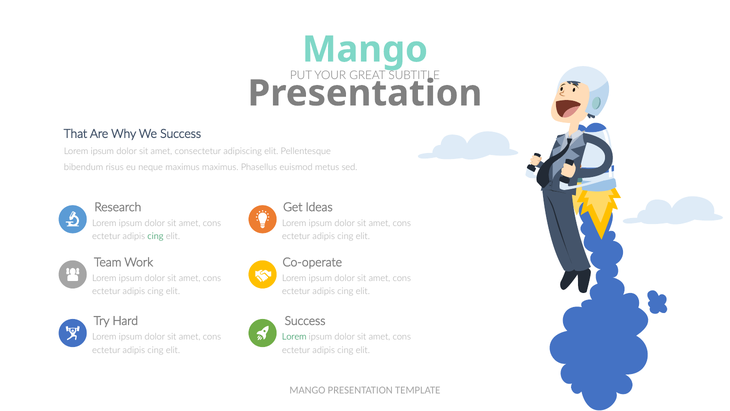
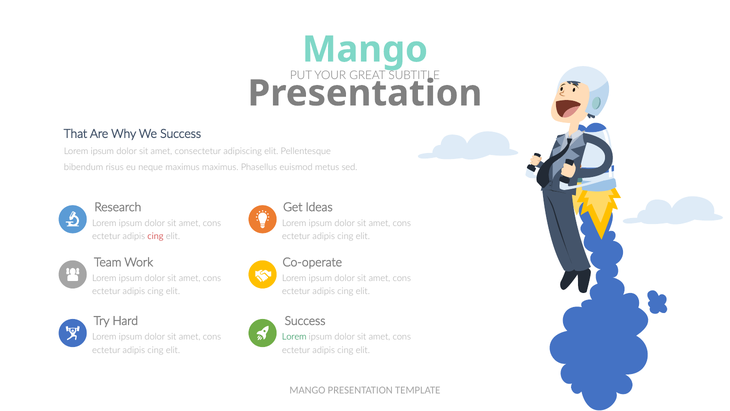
cing colour: green -> red (155, 236)
